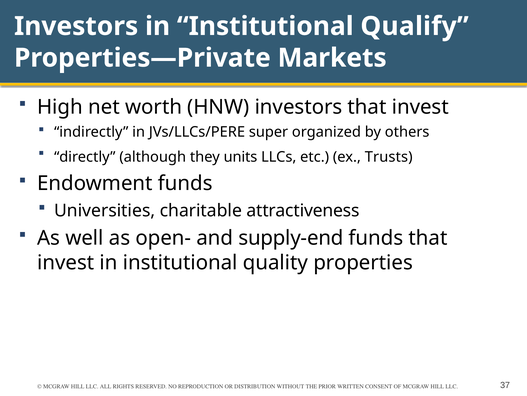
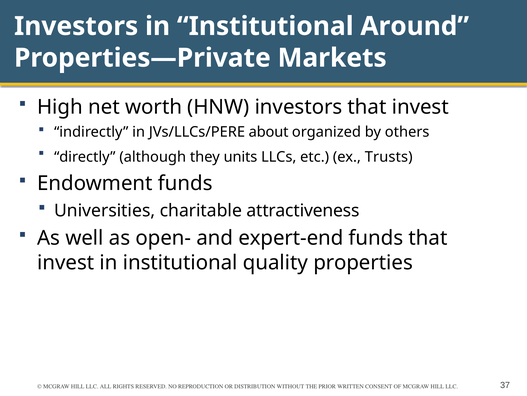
Qualify: Qualify -> Around (415, 26)
super: super -> about (269, 132)
supply-end: supply-end -> expert-end (291, 238)
